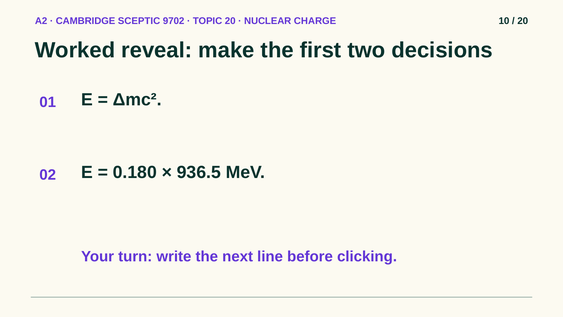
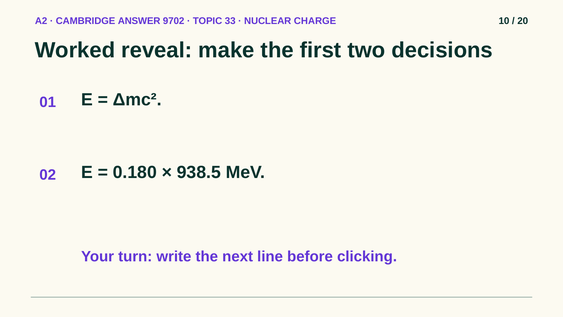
SCEPTIC: SCEPTIC -> ANSWER (139, 21)
TOPIC 20: 20 -> 33 (230, 21)
936.5: 936.5 -> 938.5 (199, 172)
